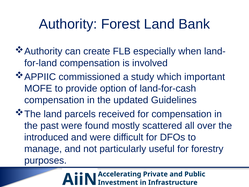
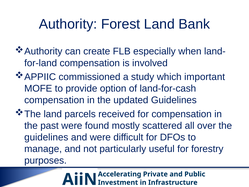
introduced: introduced -> guidelines (46, 137)
